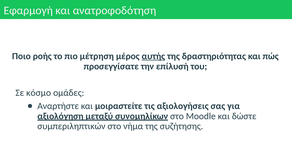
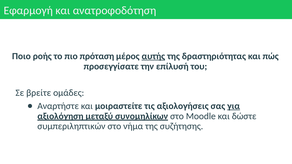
μέτρηση: μέτρηση -> πρόταση (97, 56)
κόσμο: κόσμο -> βρείτε (39, 93)
για underline: none -> present (234, 106)
